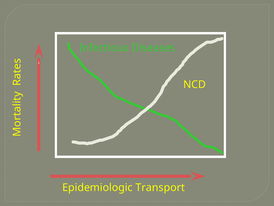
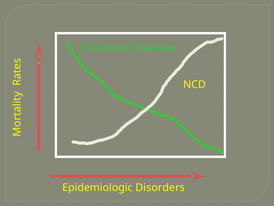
Transport: Transport -> Disorders (160, 187)
